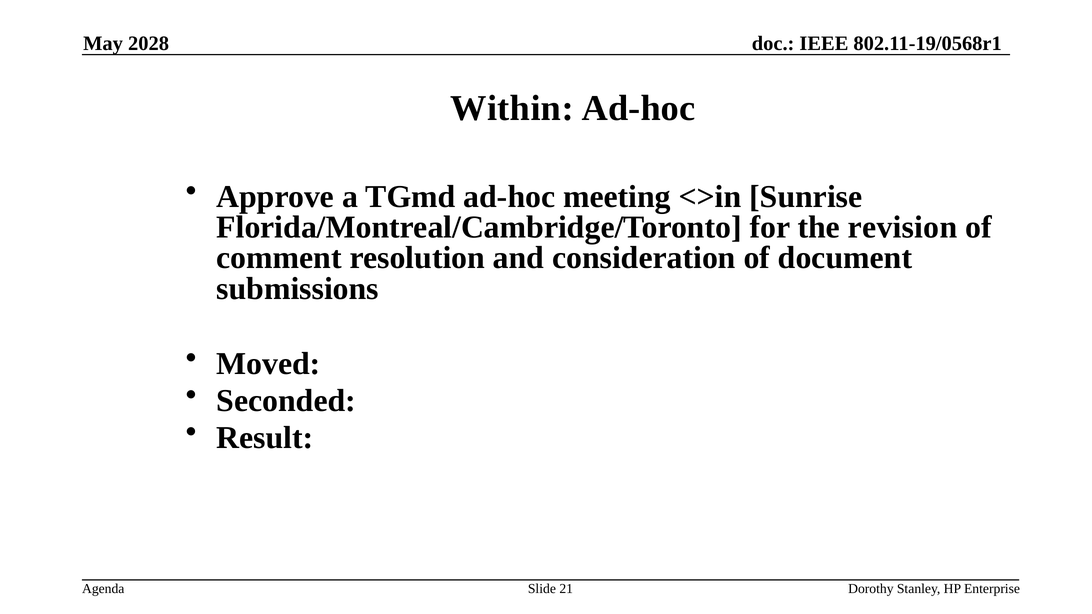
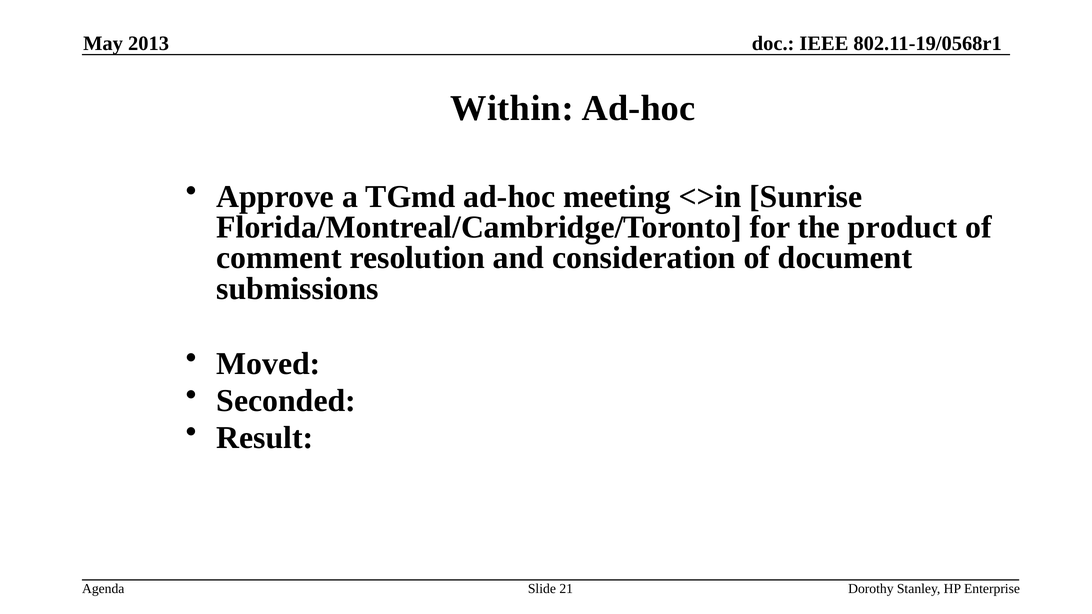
2028: 2028 -> 2013 (149, 44)
revision: revision -> product (903, 227)
